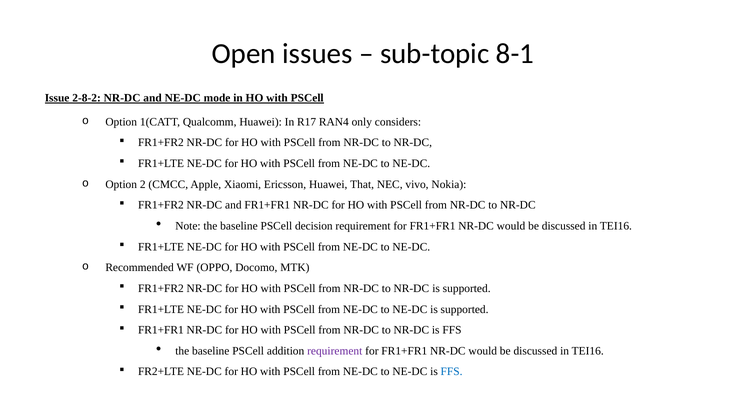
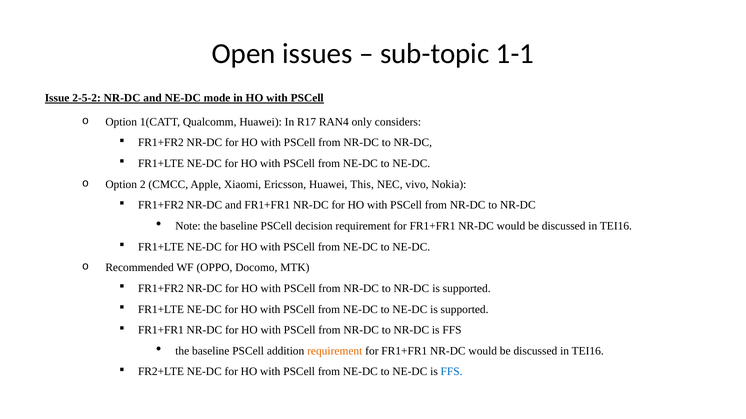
8-1: 8-1 -> 1-1 (515, 54)
2-8-2: 2-8-2 -> 2-5-2 (87, 98)
That: That -> This (362, 185)
requirement colour: purple -> orange (335, 351)
